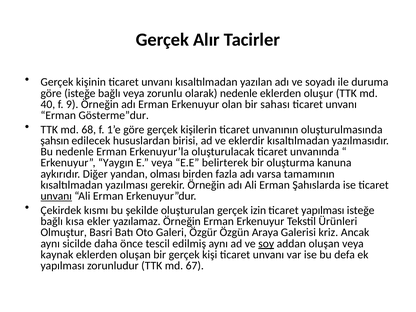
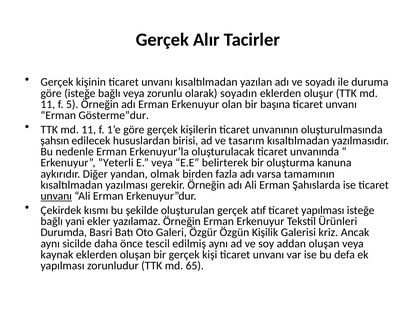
olarak nedenle: nedenle -> soyadın (239, 93)
40: 40 -> 11 (48, 104)
9: 9 -> 5 (72, 104)
sahası: sahası -> başına (275, 104)
68: 68 -> 11 (89, 130)
eklerdir: eklerdir -> tasarım (246, 141)
Yaygın: Yaygın -> Yeterli (116, 163)
olması: olması -> olmak (165, 174)
izin: izin -> atıf (258, 210)
kısa: kısa -> yani (75, 221)
Olmuştur: Olmuştur -> Durumda (64, 232)
Araya: Araya -> Kişilik (265, 232)
soy underline: present -> none (266, 244)
67: 67 -> 65 (195, 266)
